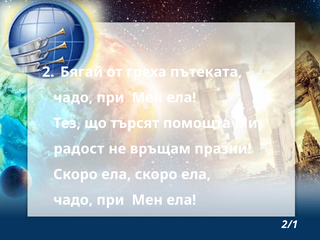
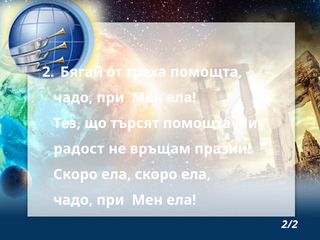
греха пътеката: пътеката -> помощта (206, 72)
2/1: 2/1 -> 2/2 (290, 224)
